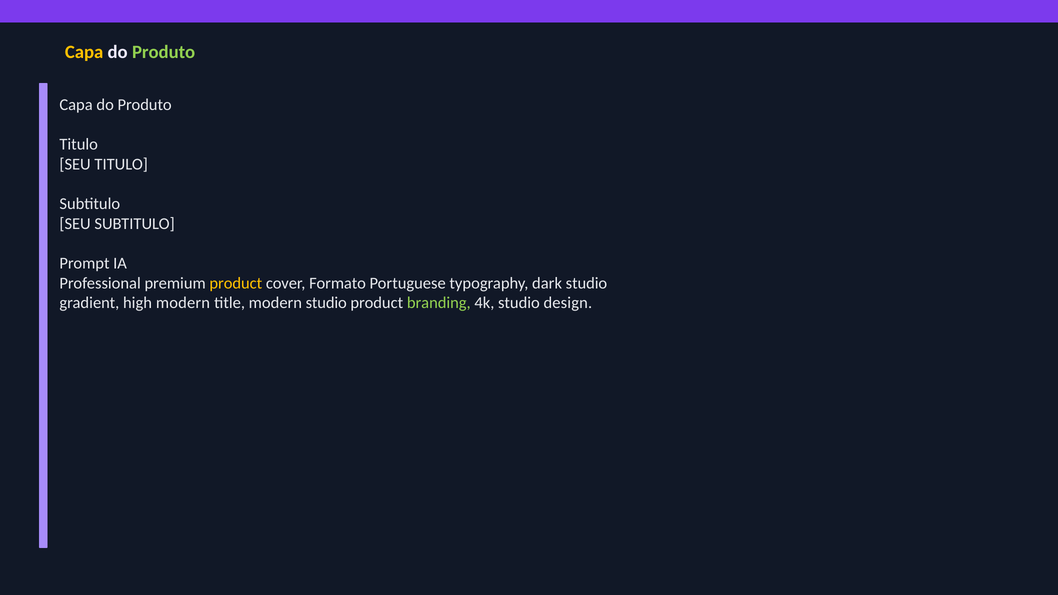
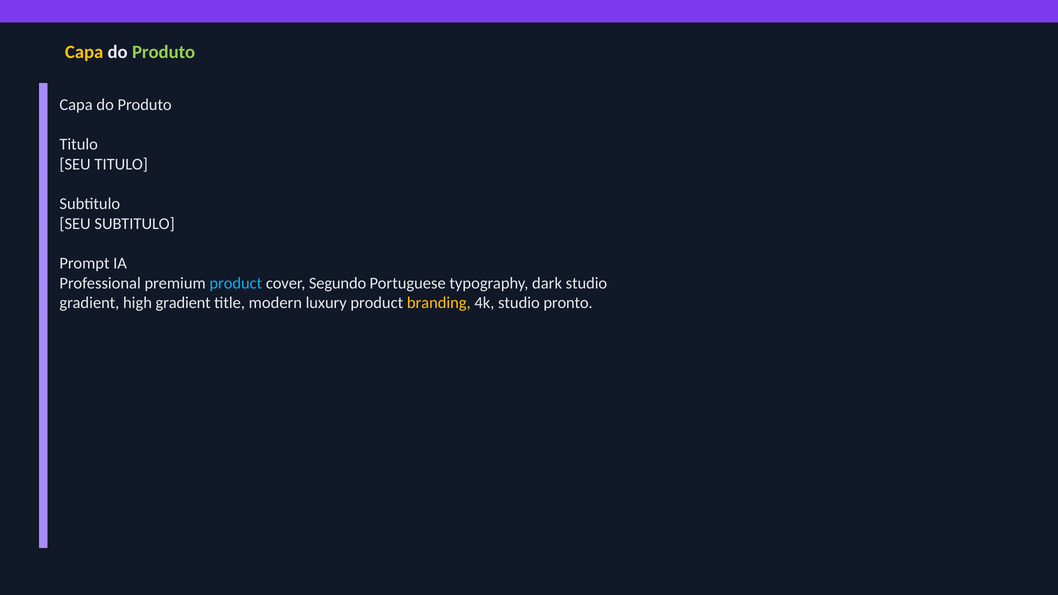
product colour: yellow -> light blue (236, 283)
Formato: Formato -> Segundo (338, 283)
high modern: modern -> gradient (183, 303)
modern studio: studio -> luxury (326, 303)
branding colour: light green -> yellow (439, 303)
design: design -> pronto (568, 303)
